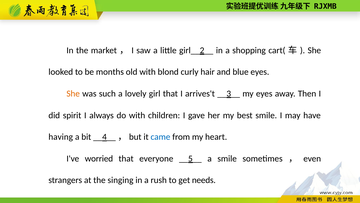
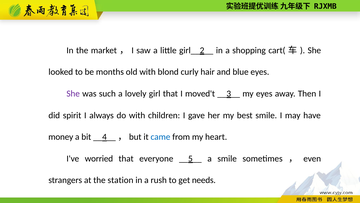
She colour: orange -> purple (73, 93)
arrives't: arrives't -> moved't (200, 93)
having: having -> money (61, 137)
singing: singing -> station (121, 180)
